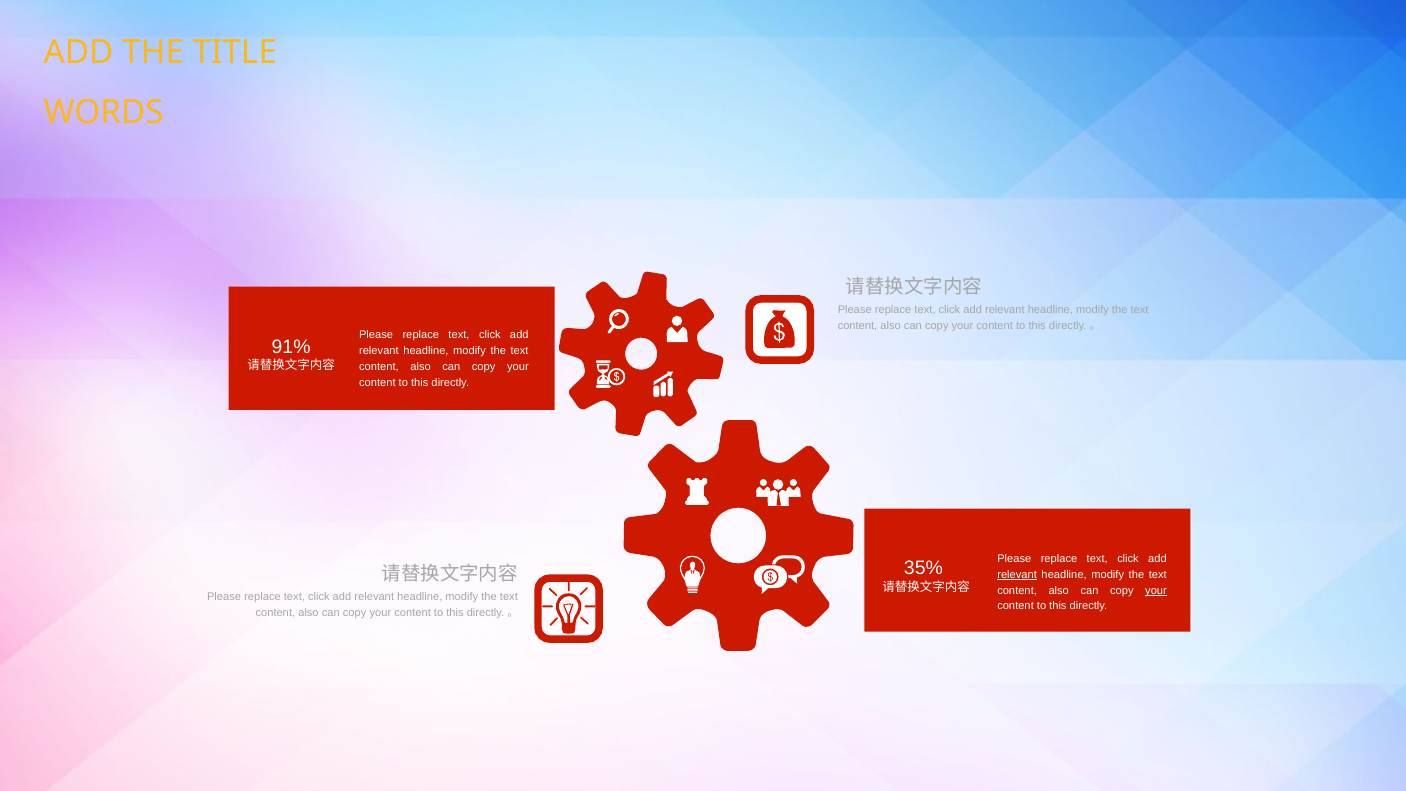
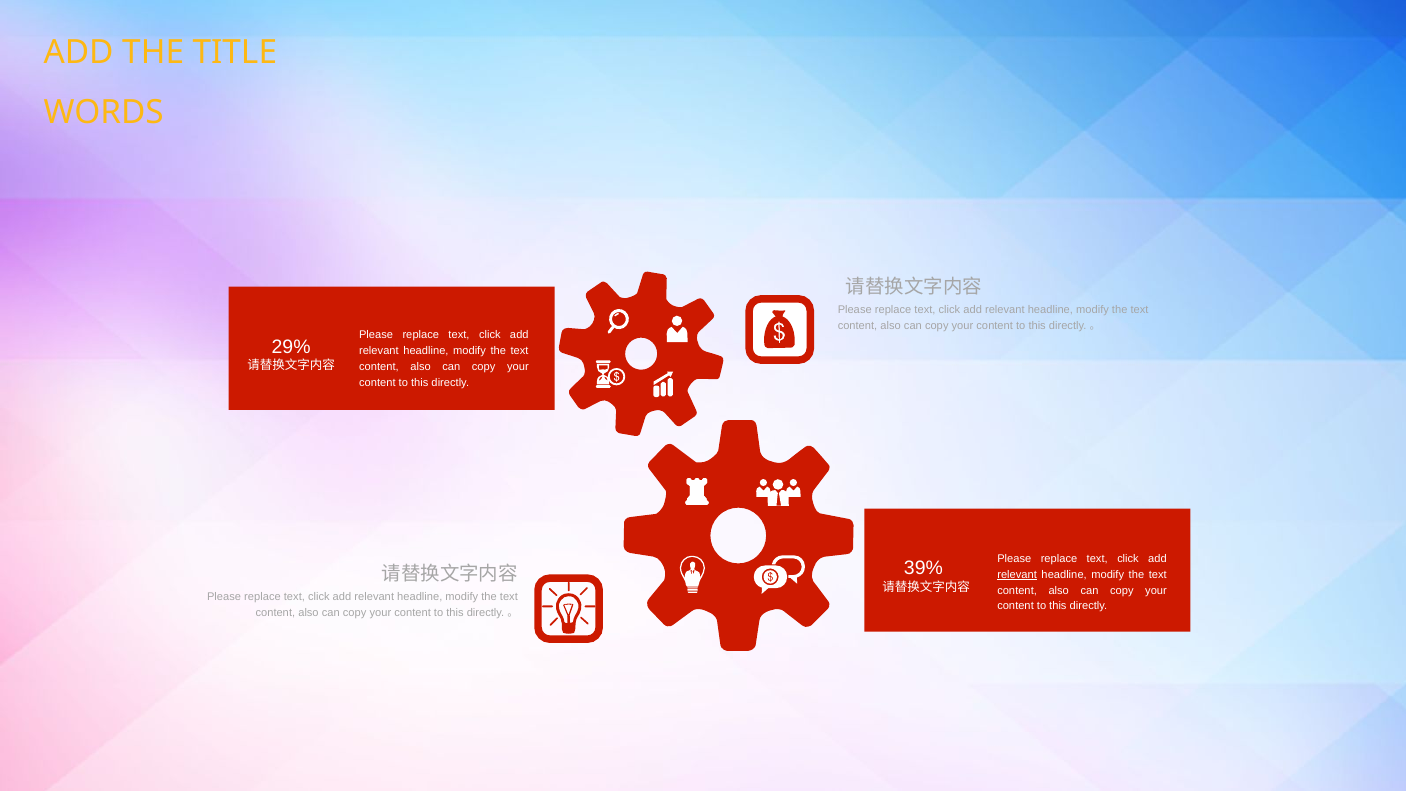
91%: 91% -> 29% (291, 347)
35%: 35% -> 39% (923, 568)
your underline: present -> none (1156, 590)
